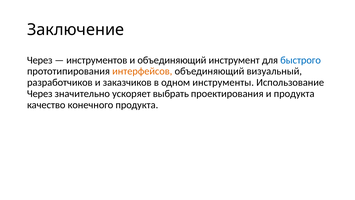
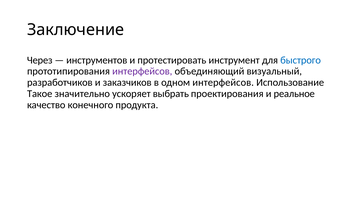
и объединяющий: объединяющий -> протестировать (172, 60)
интерфейсов colour: orange -> purple (142, 71)
одном инструменты: инструменты -> интерфейсов (223, 82)
Через: Через -> Такое (40, 94)
и продукта: продукта -> реальное (294, 94)
